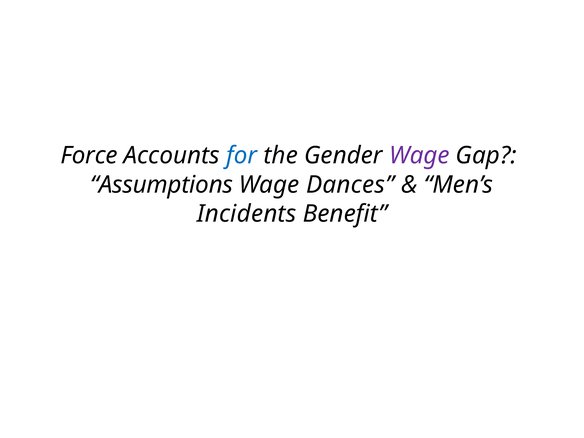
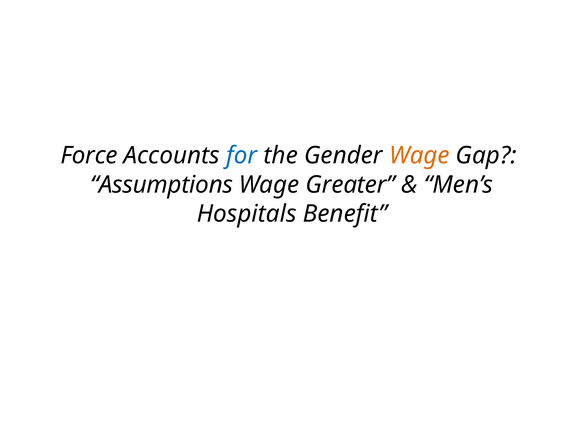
Wage colour: purple -> orange (419, 155)
Dances: Dances -> Greater (350, 185)
Incidents: Incidents -> Hospitals (247, 214)
